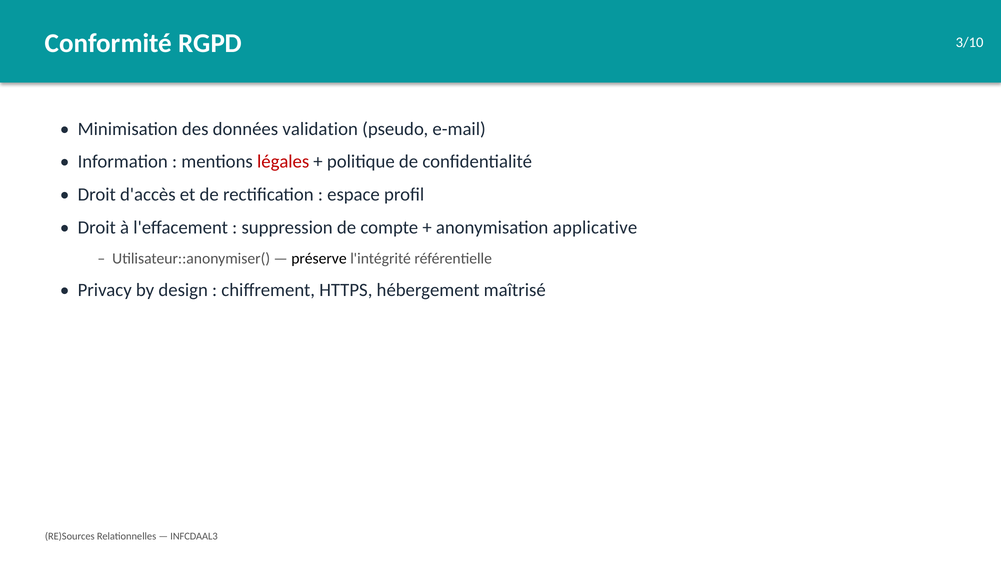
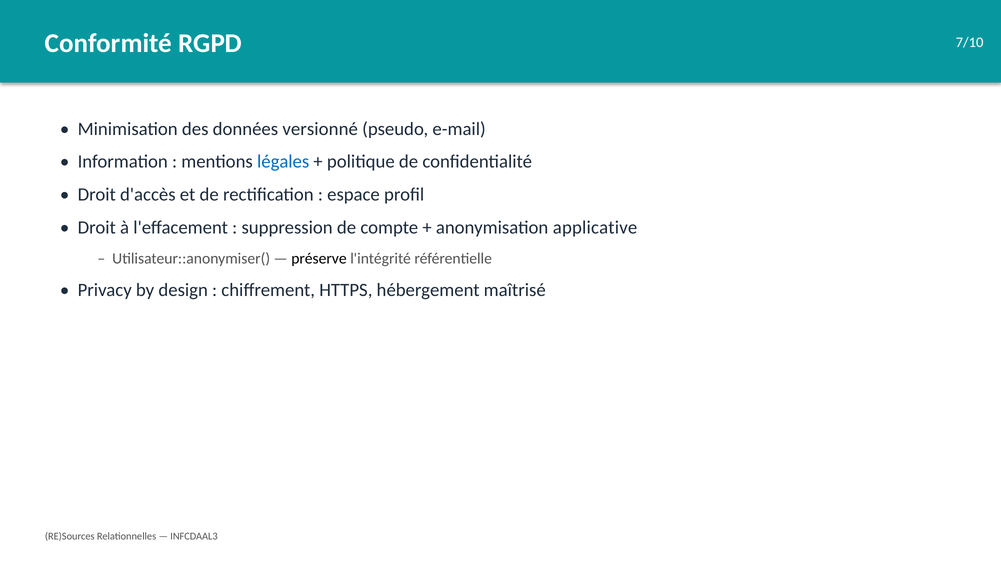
3/10: 3/10 -> 7/10 (970, 42)
validation: validation -> versionné (320, 129)
légales colour: red -> blue (283, 162)
